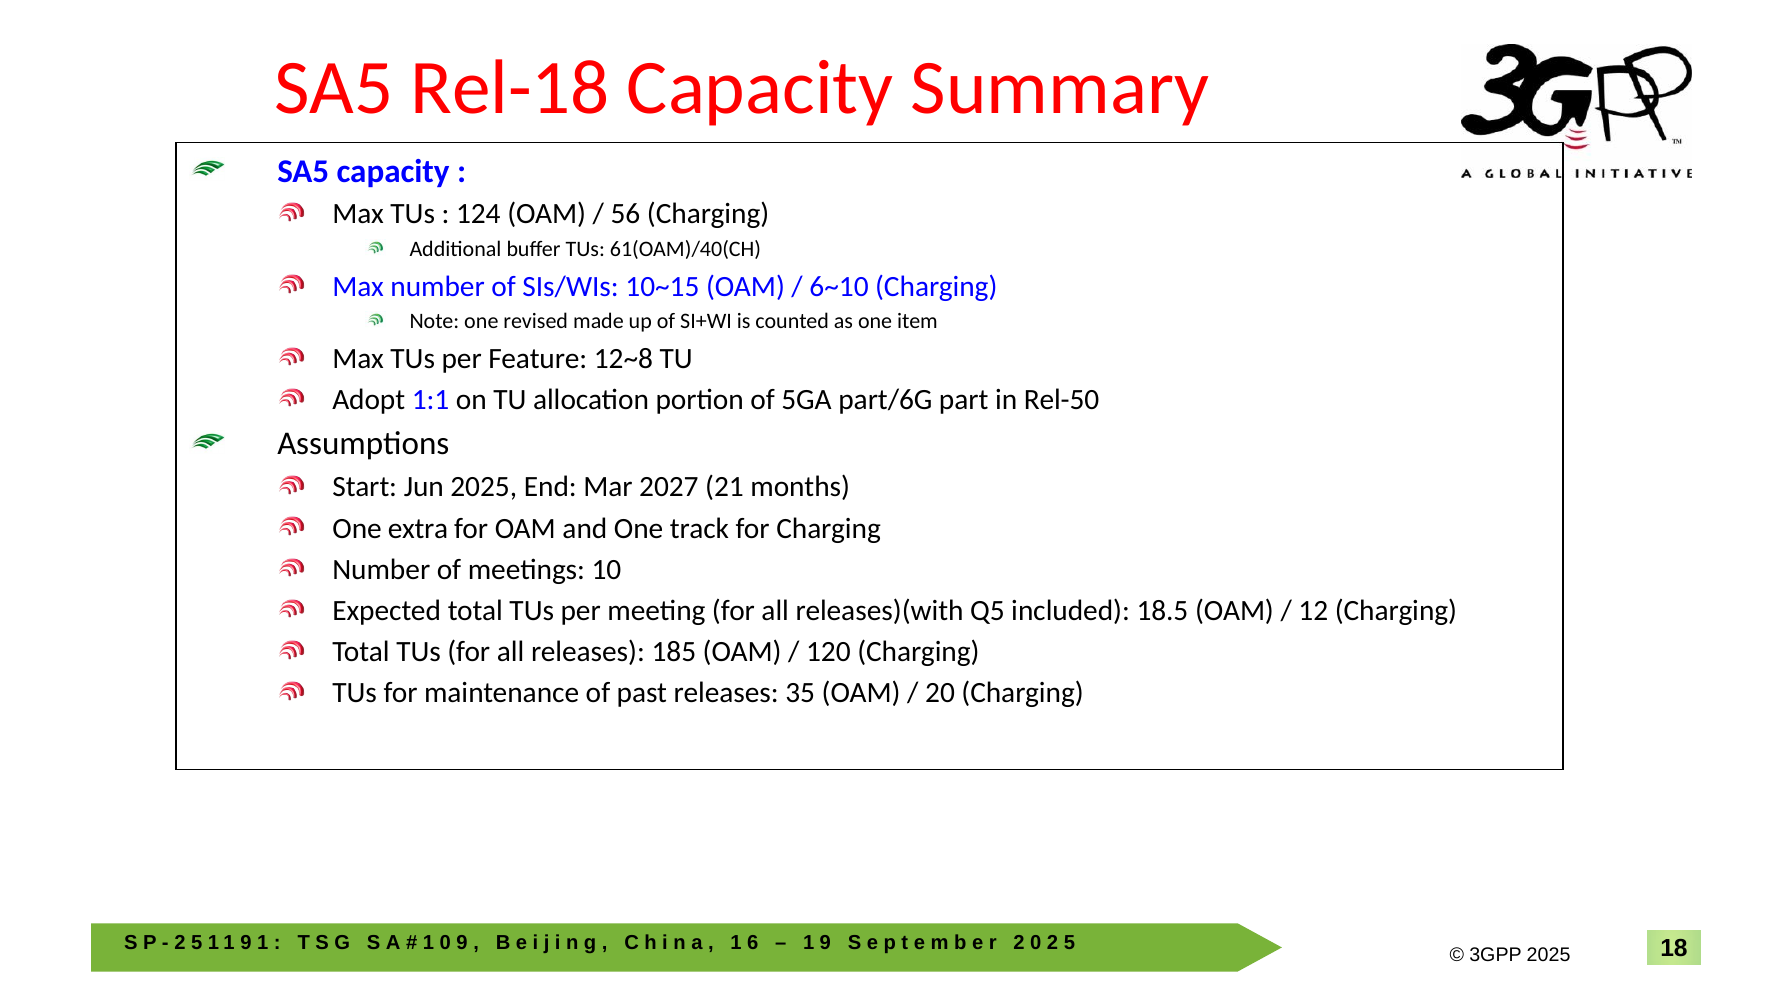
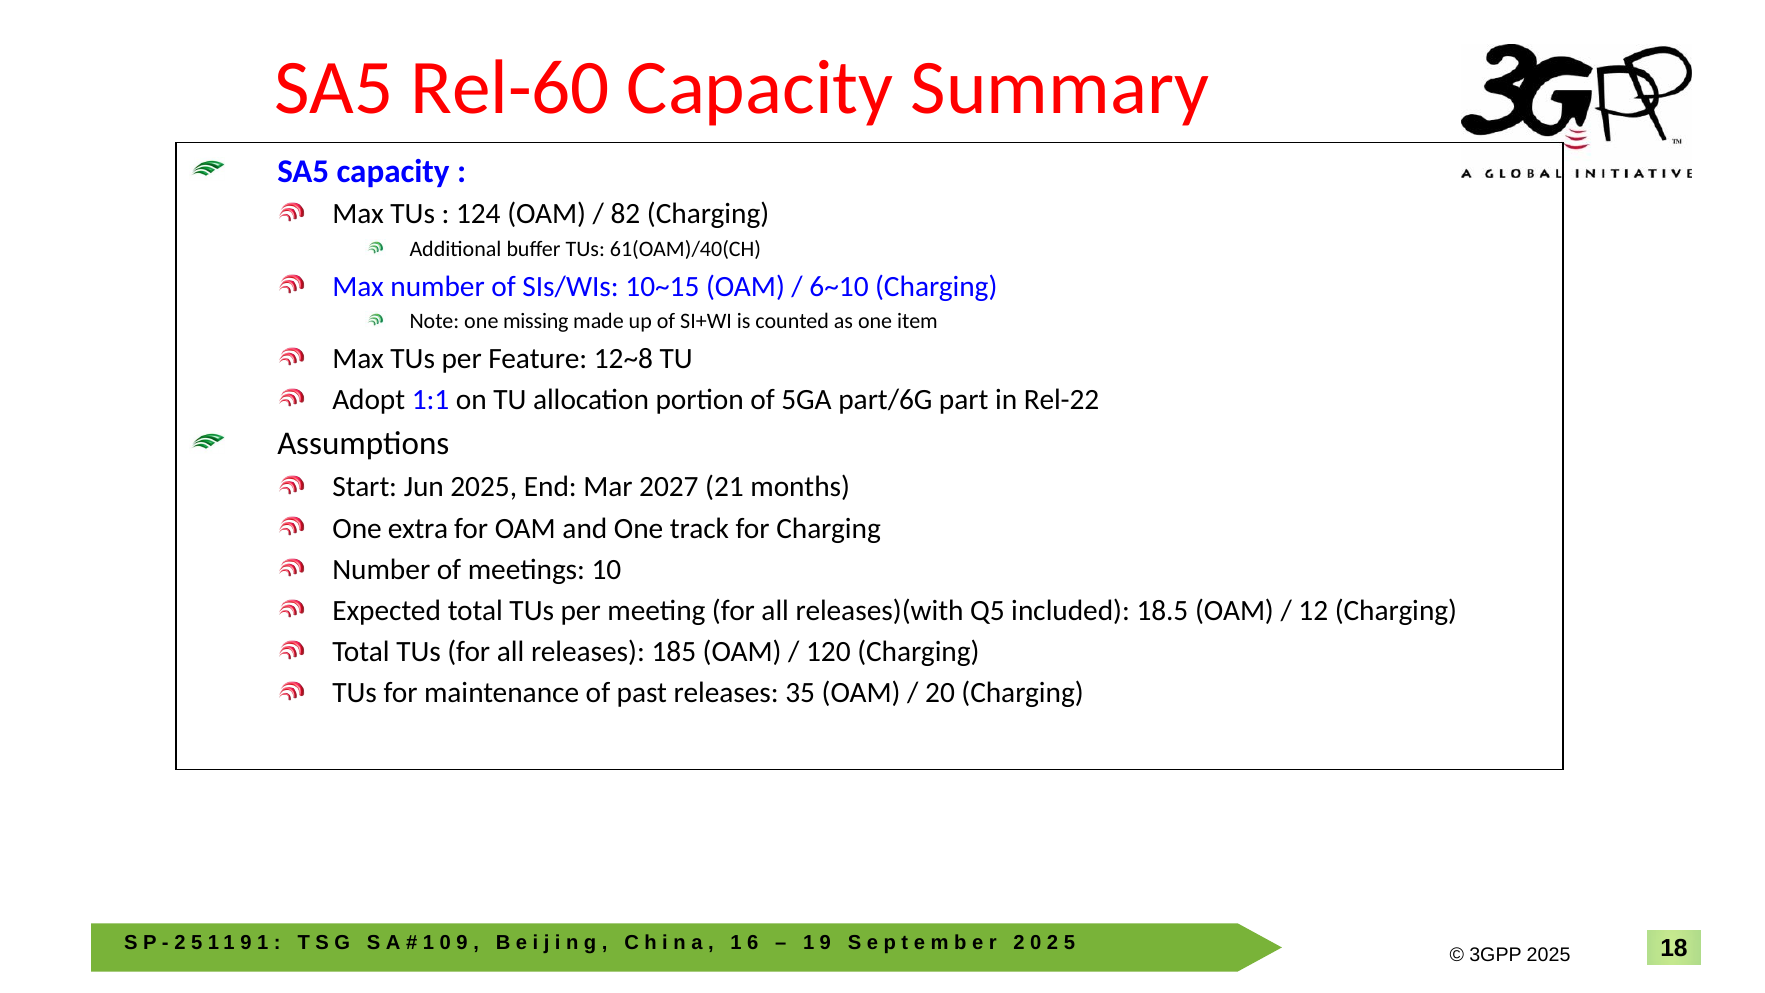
Rel-18: Rel-18 -> Rel-60 (510, 88)
56: 56 -> 82 (626, 214)
revised: revised -> missing (536, 321)
Rel-50: Rel-50 -> Rel-22 (1062, 400)
